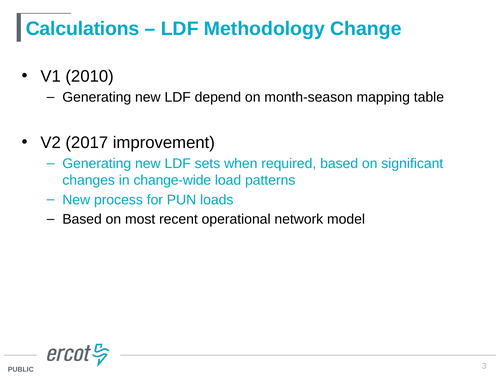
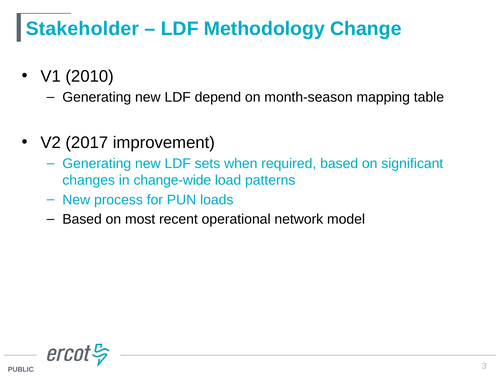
Calculations: Calculations -> Stakeholder (82, 29)
